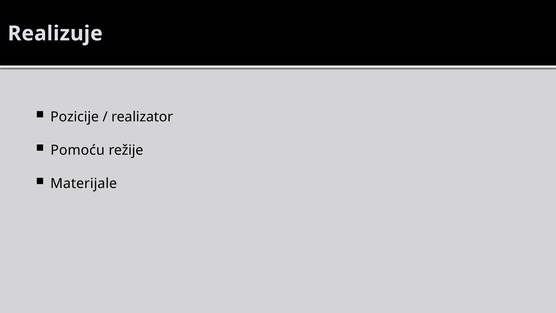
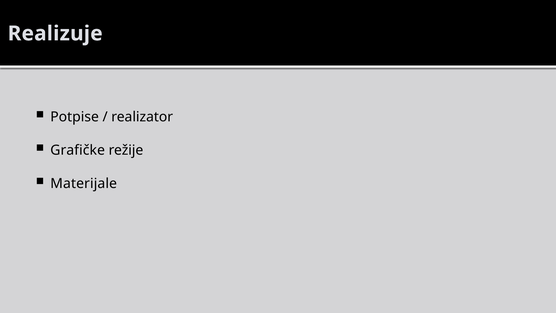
Pozicije: Pozicije -> Potpise (75, 117)
Pomoću: Pomoću -> Grafičke (78, 150)
